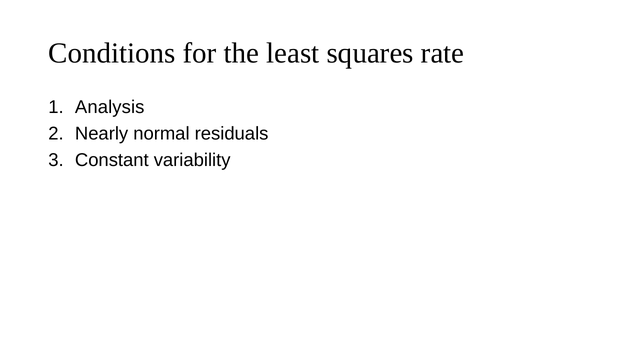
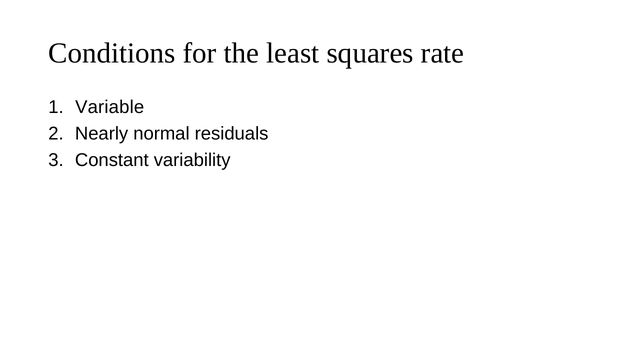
Analysis: Analysis -> Variable (110, 107)
